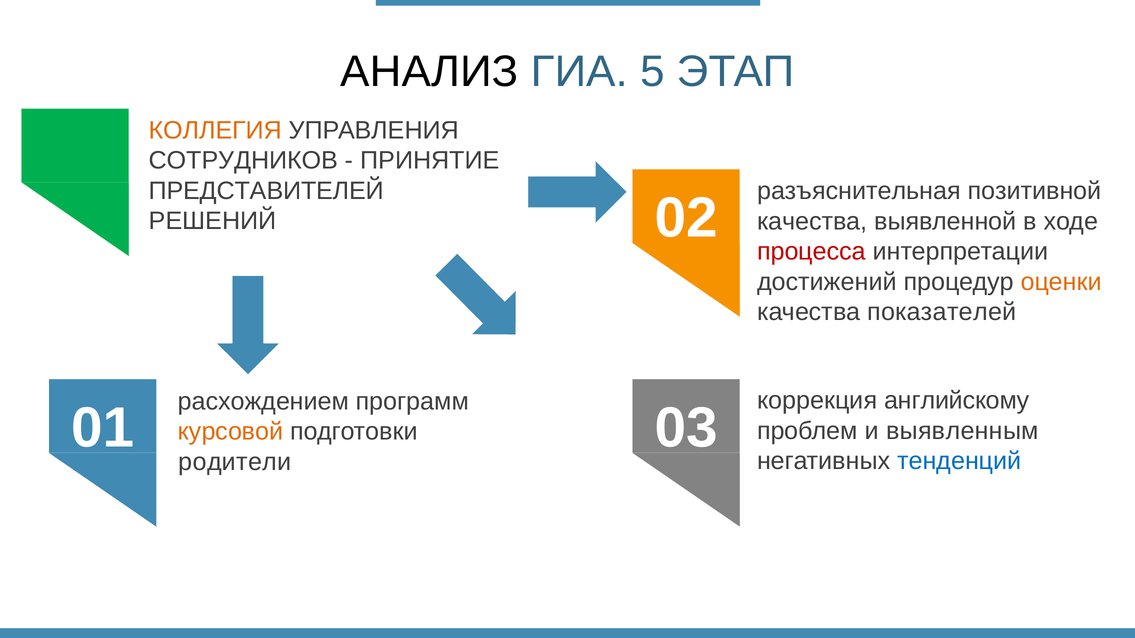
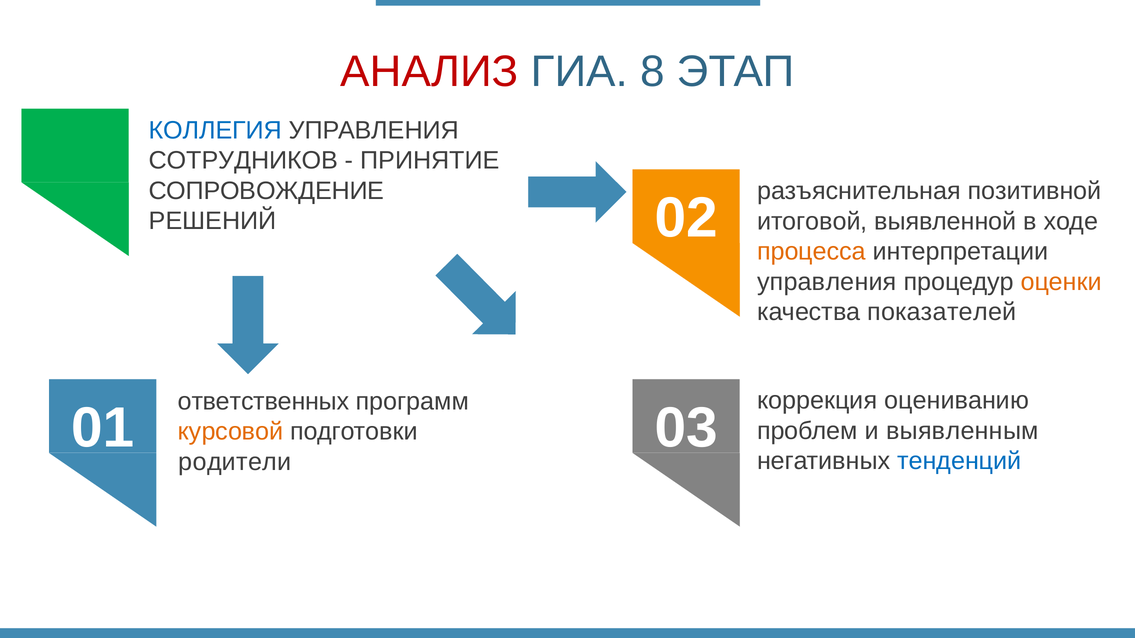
АНАЛИЗ colour: black -> red (429, 72)
5: 5 -> 8 (653, 72)
КОЛЛЕГИЯ colour: orange -> blue (215, 130)
ПРЕДСТАВИТЕЛЕЙ: ПРЕДСТАВИТЕЛЕЙ -> СОПРОВОЖДЕНИЕ (266, 191)
качества: качества -> итоговой (812, 221)
процесса colour: red -> orange (811, 252)
достижений: достижений -> управления (827, 282)
английскому: английскому -> оцениванию (957, 401)
расхождением: расхождением -> ответственных (264, 402)
